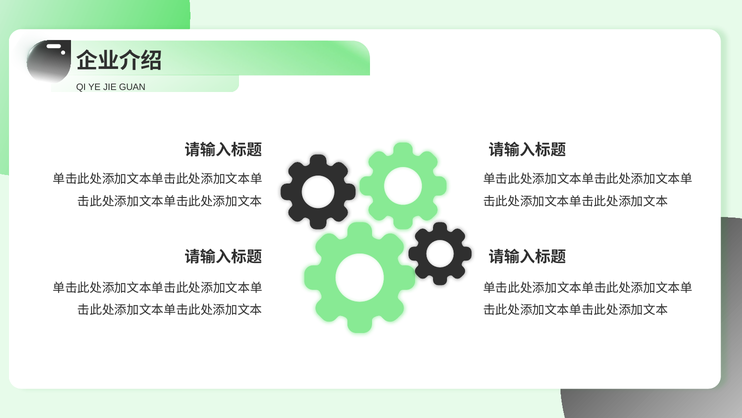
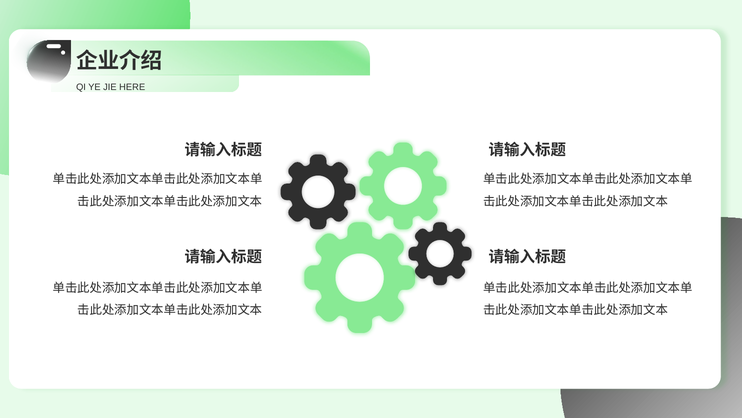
GUAN: GUAN -> HERE (132, 87)
